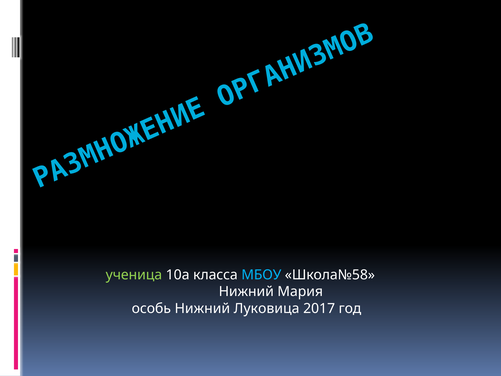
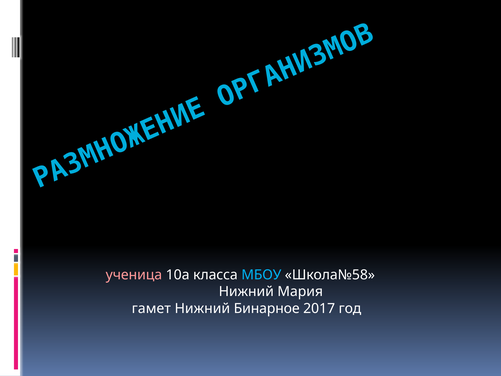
ученица colour: light green -> pink (134, 275)
особь: особь -> гамет (151, 308)
Луковица: Луковица -> Бинарное (267, 308)
